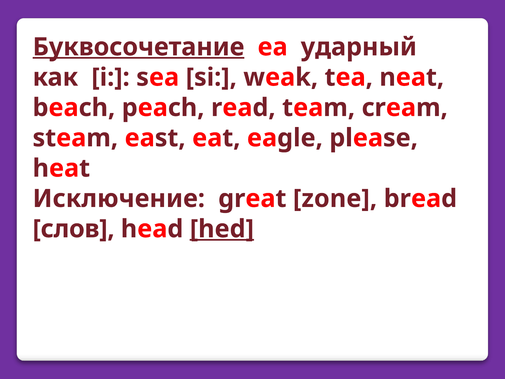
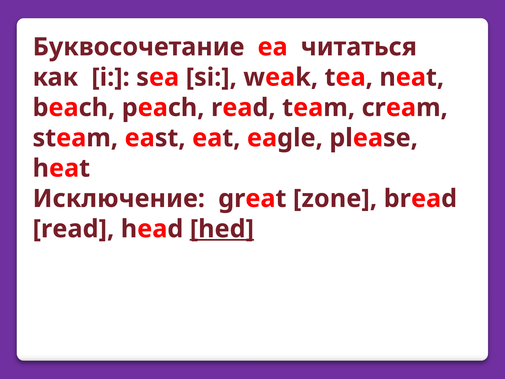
Буквосочетание underline: present -> none (138, 47)
ударный: ударный -> читaться (359, 47)
слов: слов -> read (73, 229)
